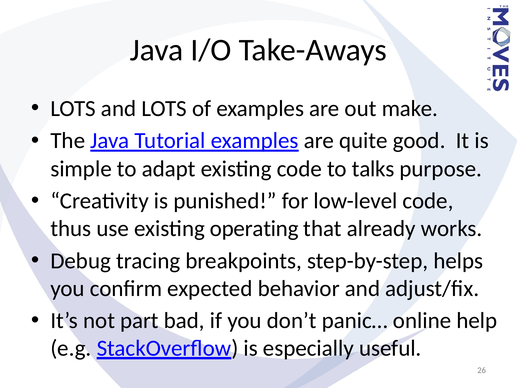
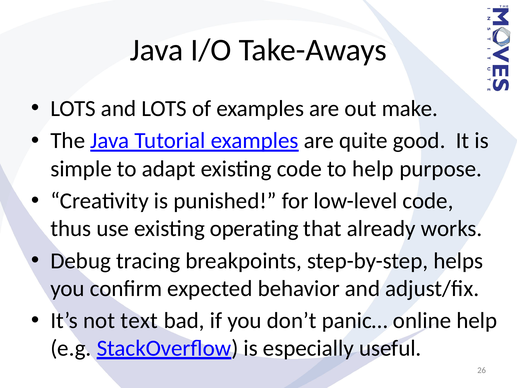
to talks: talks -> help (373, 169)
part: part -> text (139, 320)
